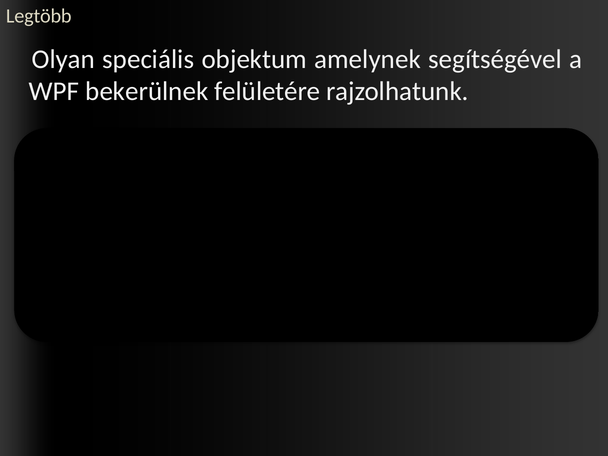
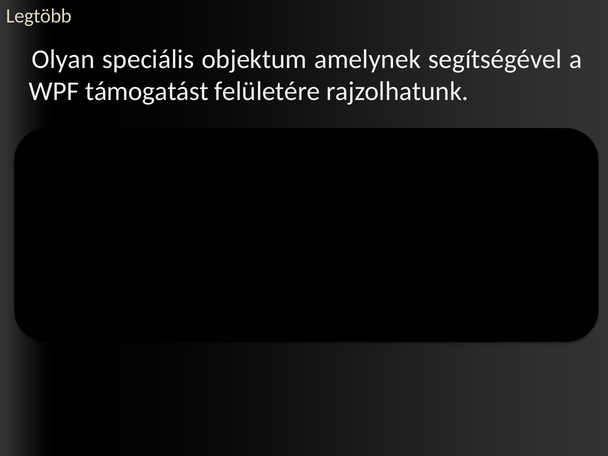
bekerülnek: bekerülnek -> támogatást (147, 92)
